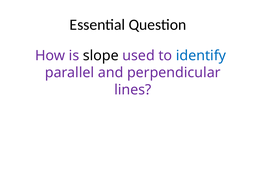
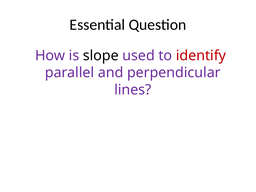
identify colour: blue -> red (201, 56)
